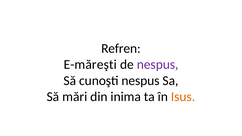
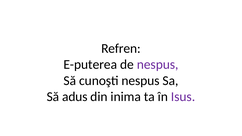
E-măreşti: E-măreşti -> E-puterea (90, 65)
mări: mări -> adus (75, 97)
Isus colour: orange -> purple (183, 97)
